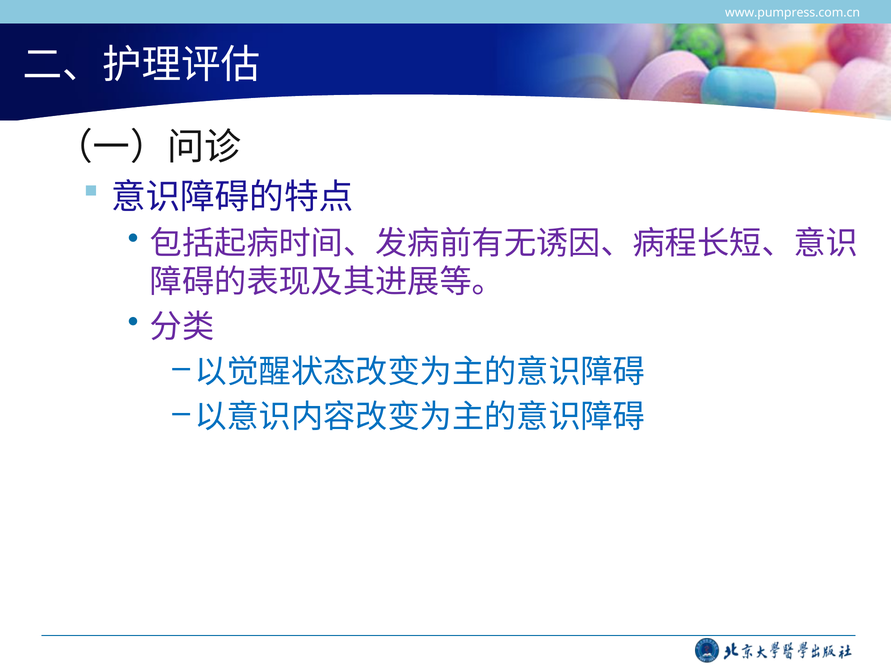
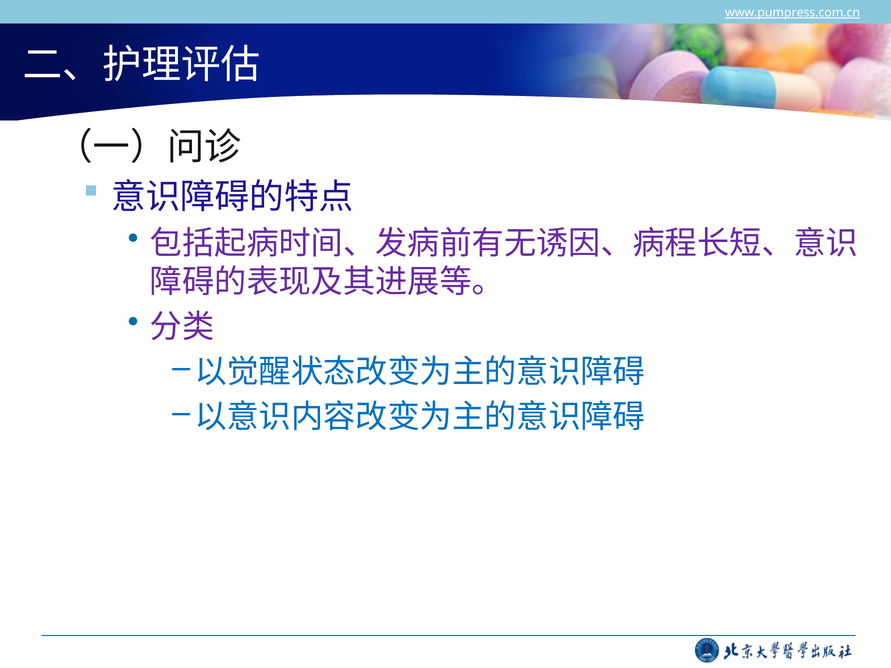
www.pumpress.com.cn underline: none -> present (793, 13)
